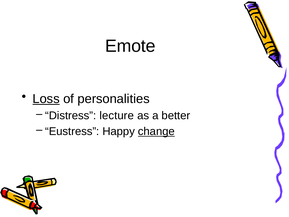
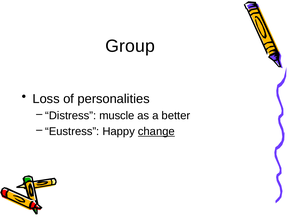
Emote: Emote -> Group (130, 46)
Loss underline: present -> none (46, 99)
lecture: lecture -> muscle (117, 115)
